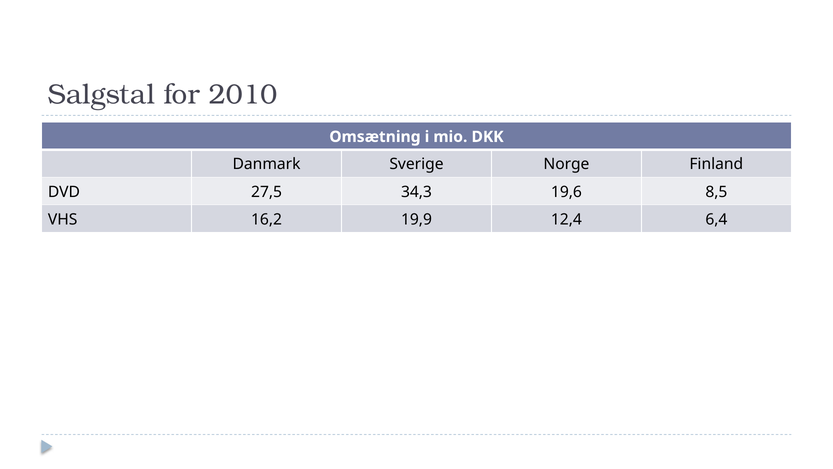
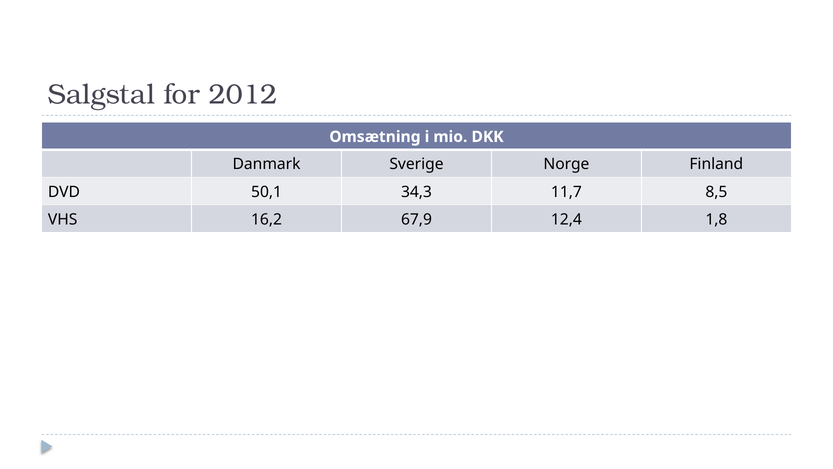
2010: 2010 -> 2012 (243, 94)
27,5: 27,5 -> 50,1 (267, 192)
19,6: 19,6 -> 11,7 (566, 192)
19,9: 19,9 -> 67,9 (416, 219)
6,4: 6,4 -> 1,8 (716, 219)
